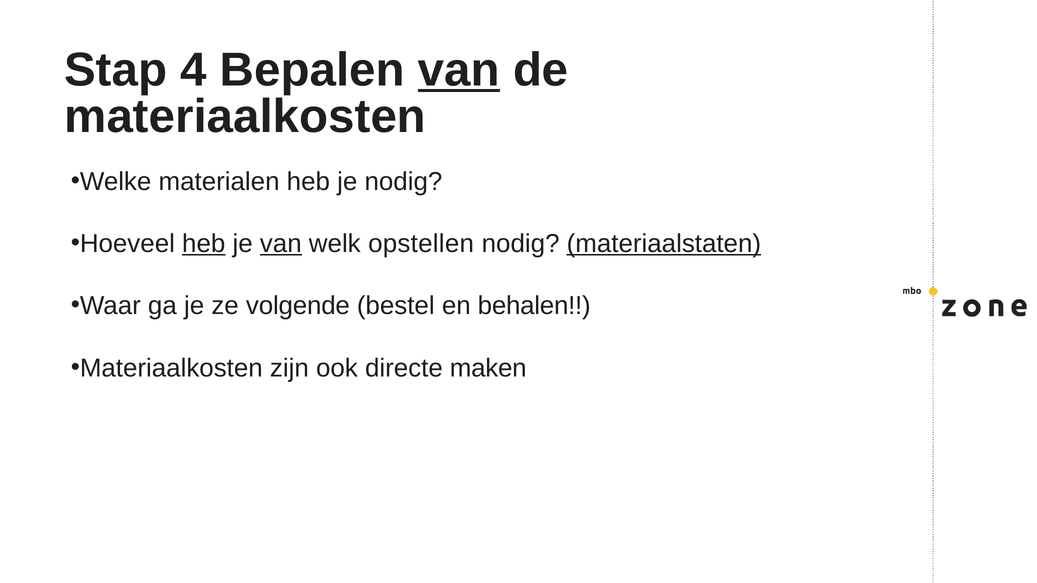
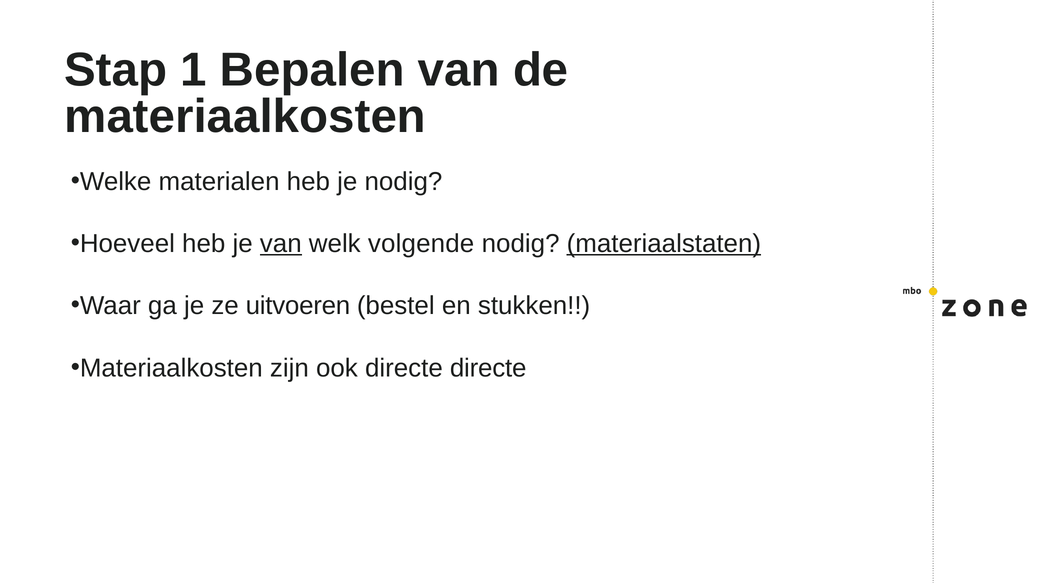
4: 4 -> 1 (194, 70)
van underline: present -> none (459, 70)
heb underline: present -> none (204, 244)
opstellen: opstellen -> volgende (421, 244)
volgende: volgende -> uitvoeren (298, 306)
behalen: behalen -> stukken (534, 306)
directe maken: maken -> directe (488, 368)
